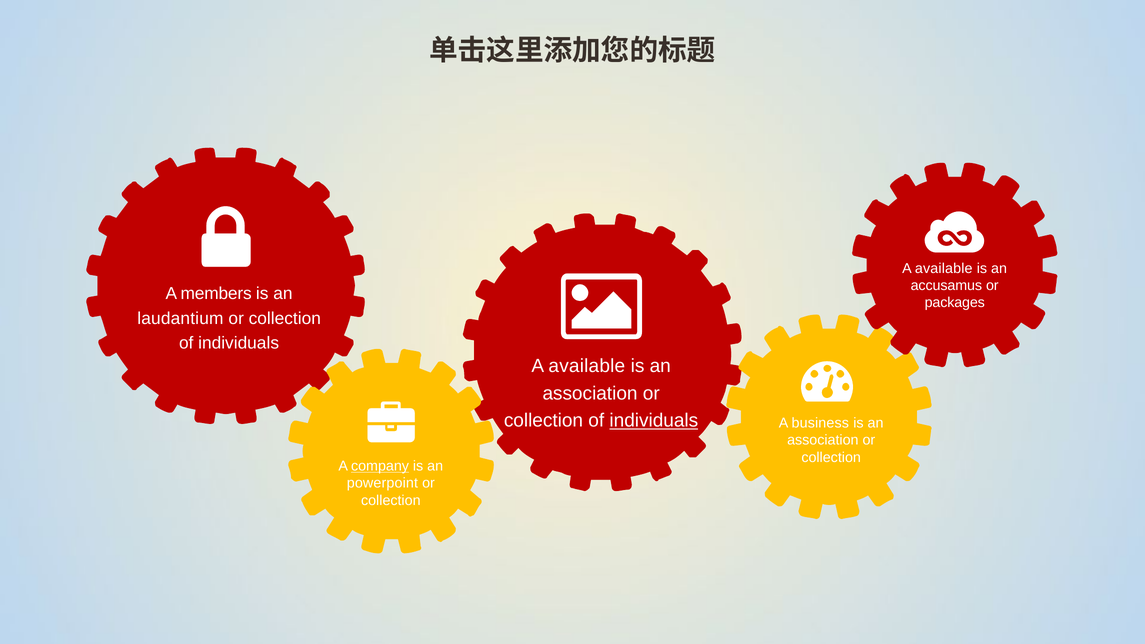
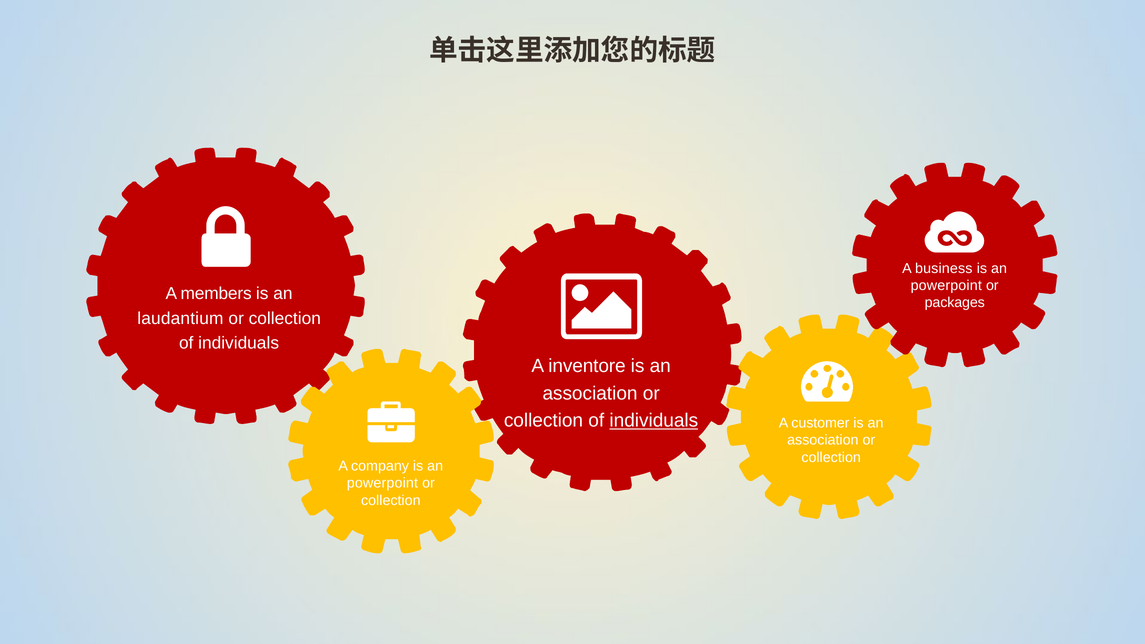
available: available -> business (944, 268)
accusamus: accusamus -> powerpoint (946, 285)
available: available -> inventore (587, 366)
business: business -> customer (820, 423)
company underline: present -> none (380, 466)
